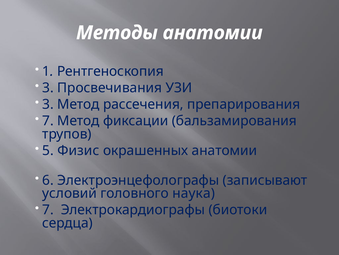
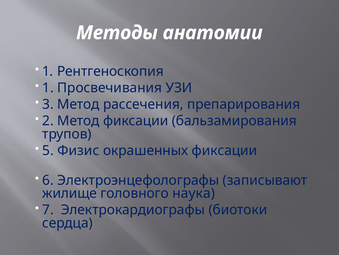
3: 3 -> 1 (48, 88)
7: 7 -> 2 (48, 121)
окрашенных анатомии: анатомии -> фиксации (224, 150)
условий: условий -> жилище (70, 193)
